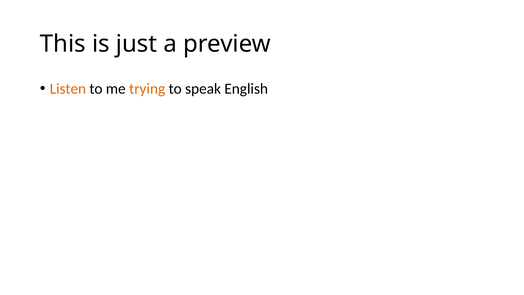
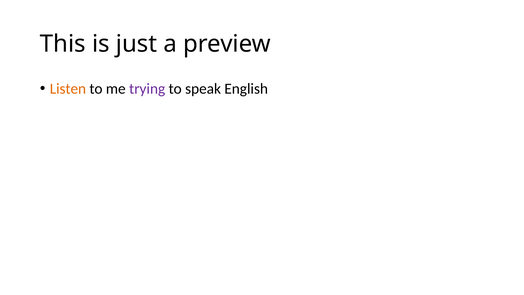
trying colour: orange -> purple (147, 89)
